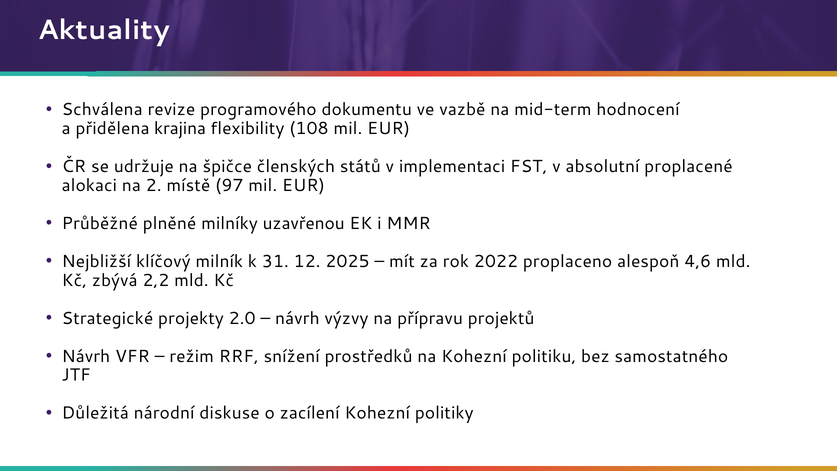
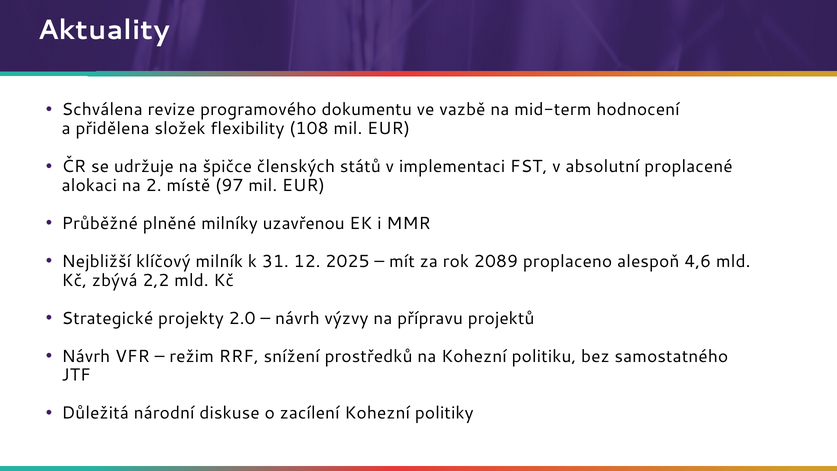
krajina: krajina -> složek (180, 128)
2022: 2022 -> 2089 (496, 261)
